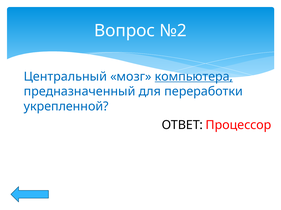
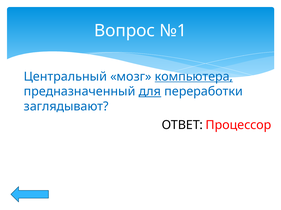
№2: №2 -> №1 (173, 31)
для underline: none -> present (150, 92)
укрепленной: укрепленной -> заглядывают (66, 107)
